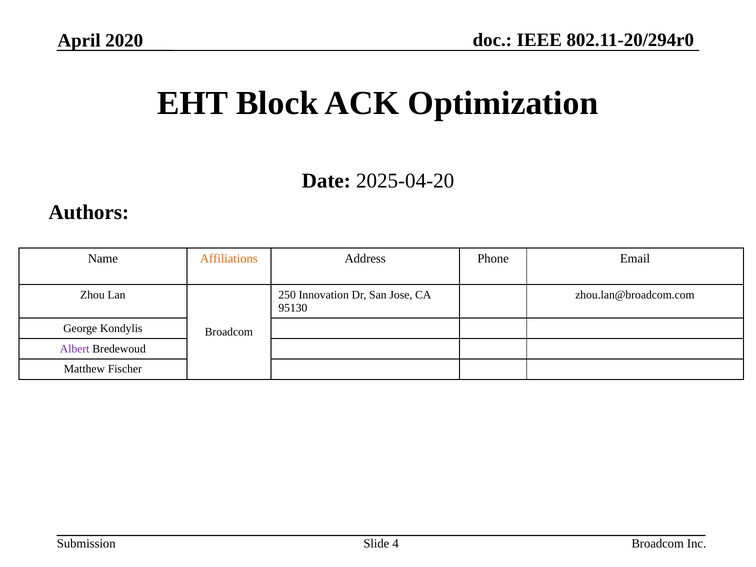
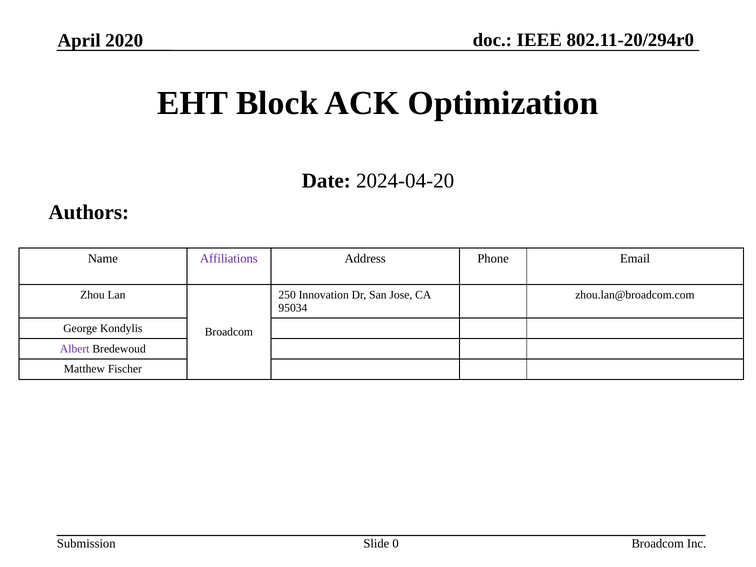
2025-04-20: 2025-04-20 -> 2024-04-20 (405, 181)
Affiliations colour: orange -> purple (229, 259)
95130: 95130 -> 95034 (293, 308)
4: 4 -> 0 (396, 544)
